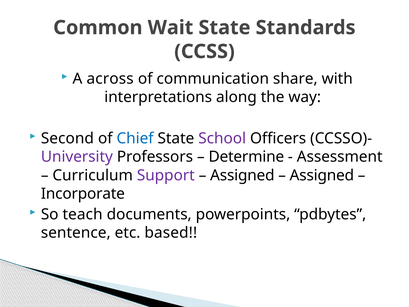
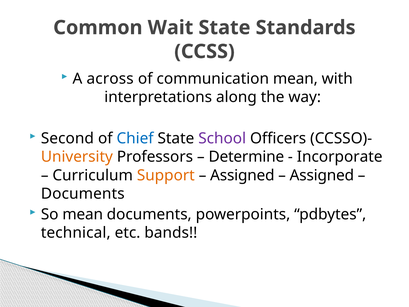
communication share: share -> mean (295, 79)
University colour: purple -> orange (77, 157)
Assessment: Assessment -> Incorporate (340, 157)
Support colour: purple -> orange (166, 175)
Incorporate: Incorporate -> Documents (83, 194)
So teach: teach -> mean (83, 214)
sentence: sentence -> technical (76, 233)
based: based -> bands (171, 233)
